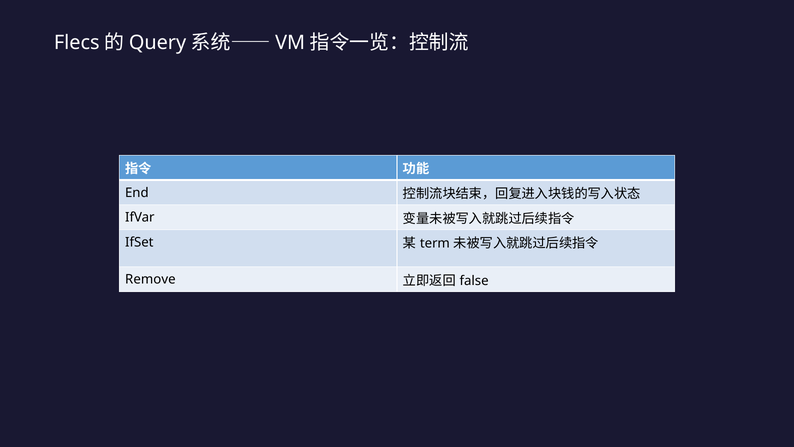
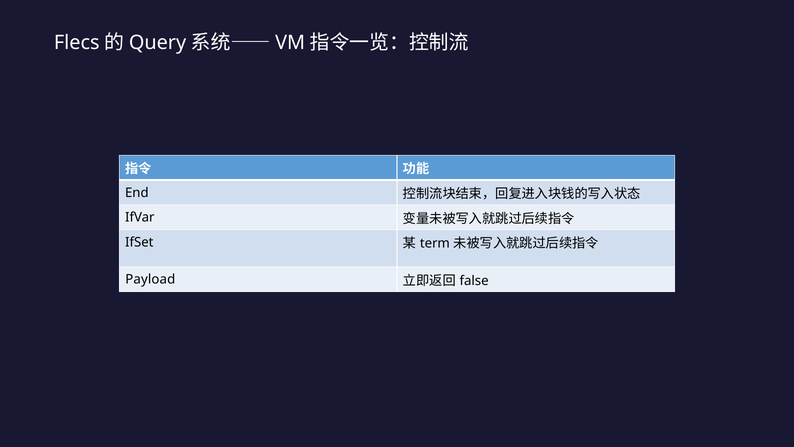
Remove: Remove -> Payload (150, 279)
